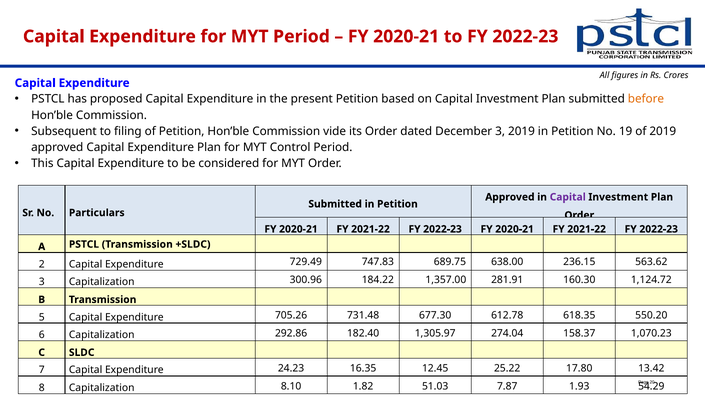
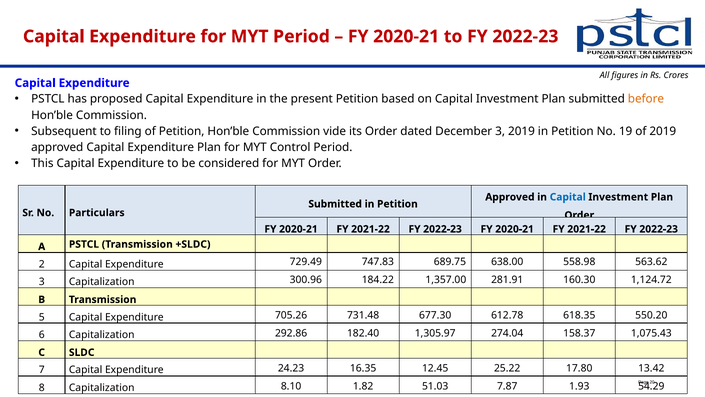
Capital colour: purple -> blue (568, 197)
236.15: 236.15 -> 558.98 (579, 262)
1,070.23: 1,070.23 -> 1,075.43 (651, 333)
